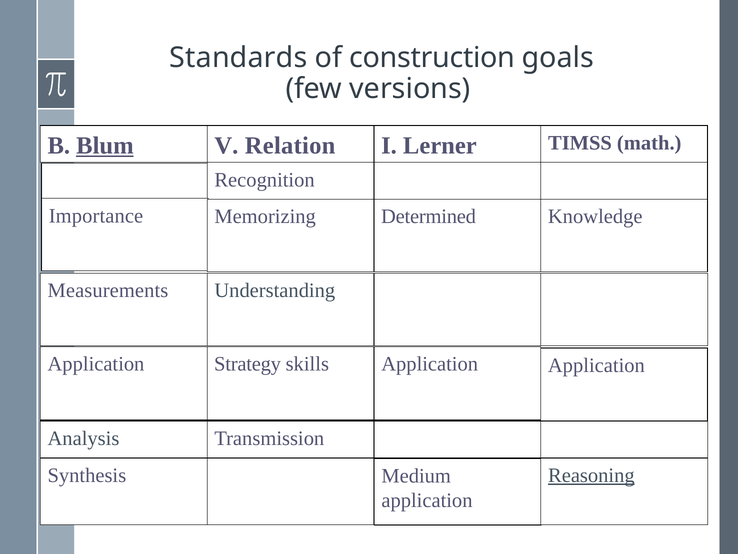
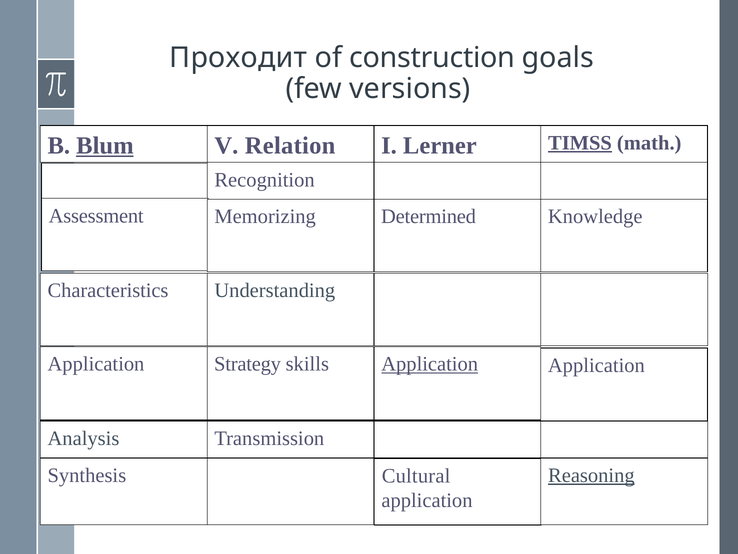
Standards: Standards -> Проходит (238, 58)
TIMSS underline: none -> present (580, 143)
Importance: Importance -> Assessment (96, 216)
Measurements: Measurements -> Characteristics (108, 290)
Application underline: none -> present (430, 364)
Medium: Medium -> Cultural (416, 475)
